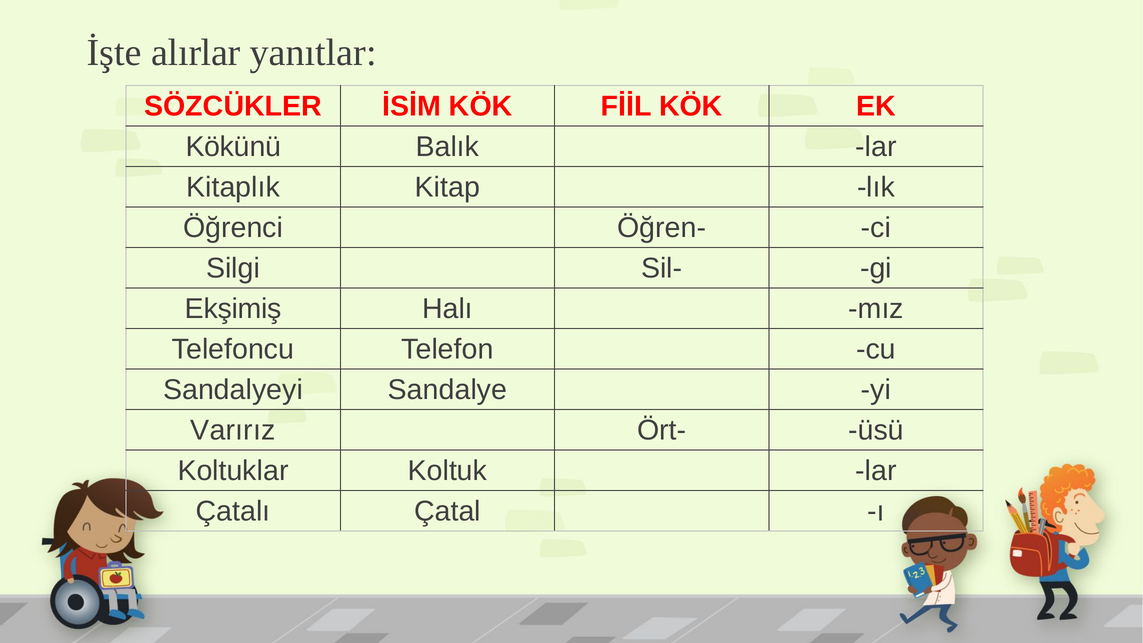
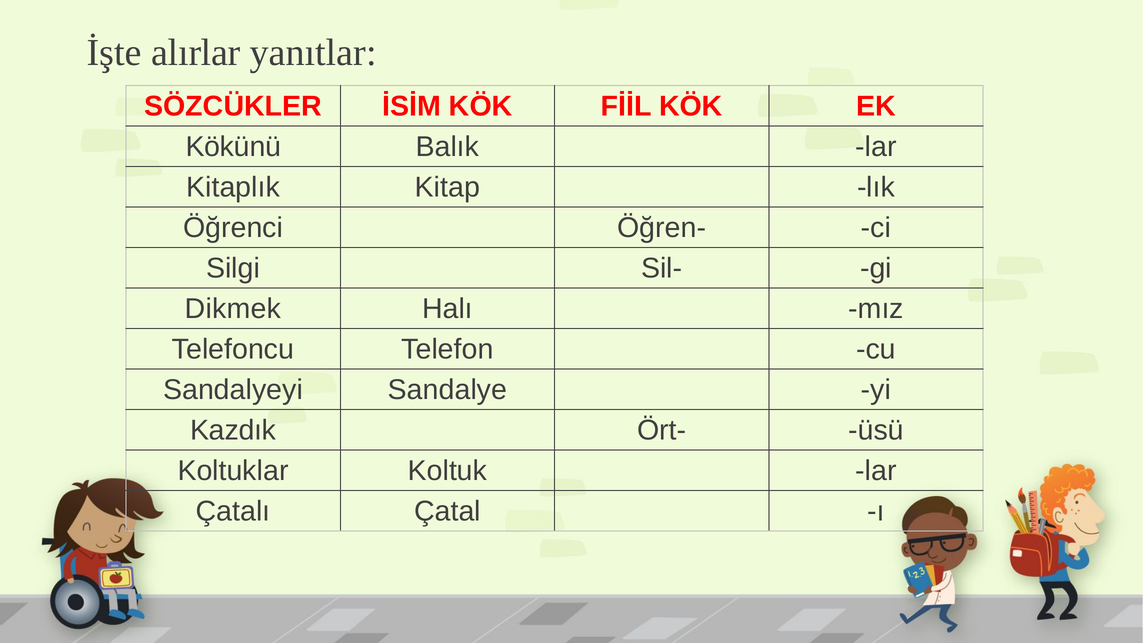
Ekşimiş: Ekşimiş -> Dikmek (233, 309)
Varırız: Varırız -> Kazdık (233, 430)
